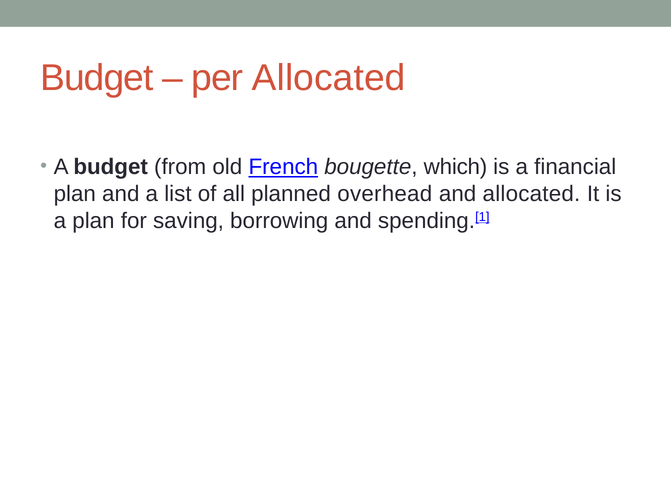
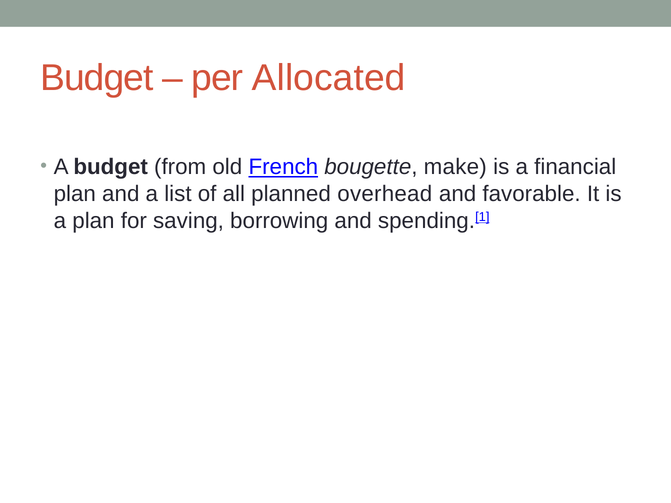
which: which -> make (455, 167)
and allocated: allocated -> favorable (532, 194)
